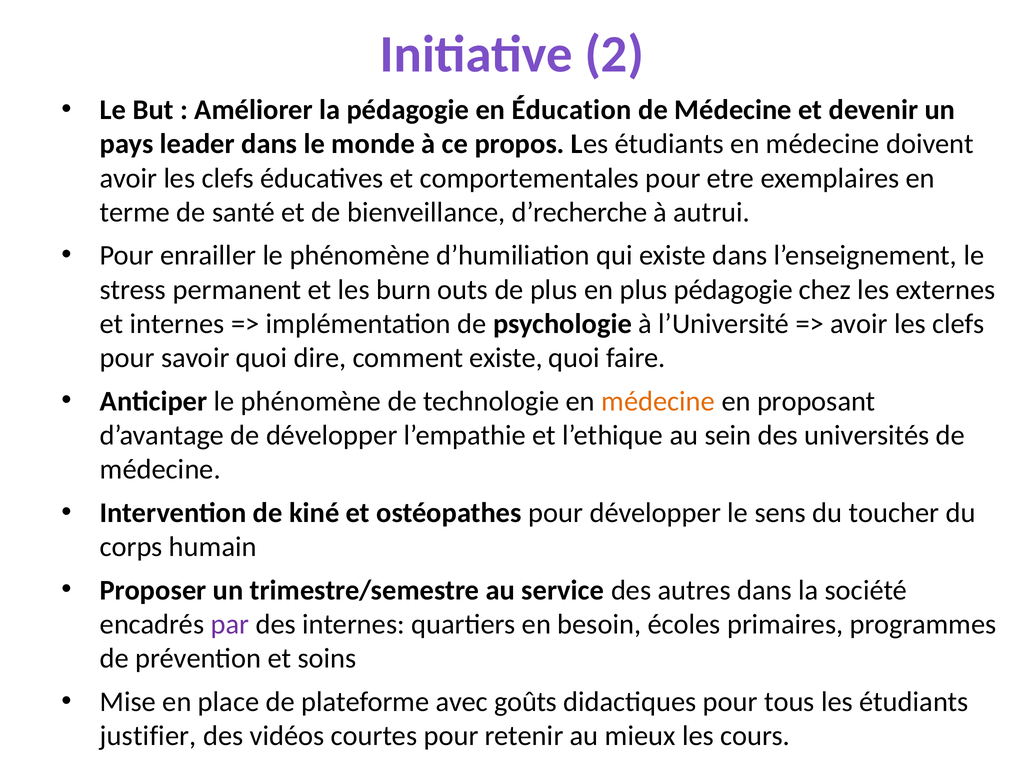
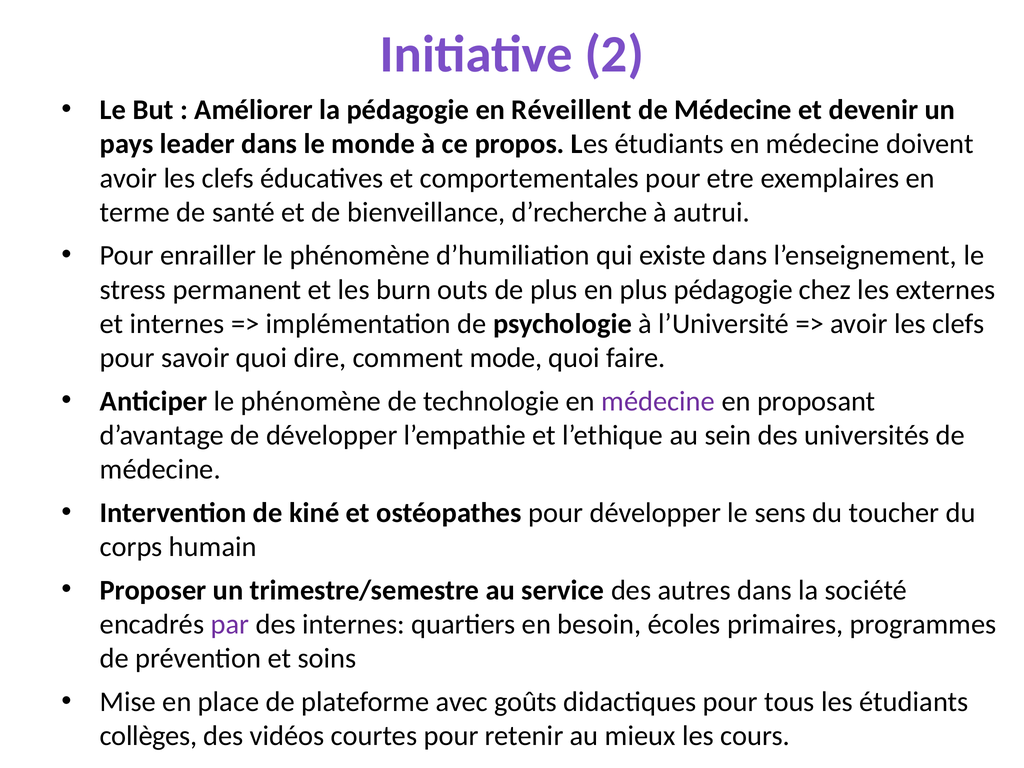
Éducation: Éducation -> Réveillent (572, 110)
comment existe: existe -> mode (506, 358)
médecine colour: orange -> purple (658, 401)
justifier: justifier -> collèges (148, 736)
